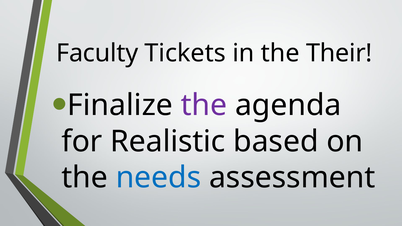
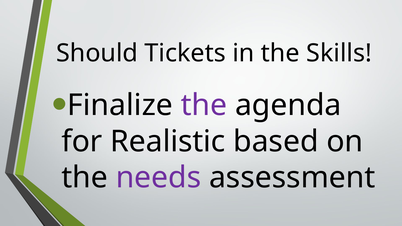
Faculty: Faculty -> Should (97, 53)
Their: Their -> Skills (339, 53)
needs colour: blue -> purple (158, 178)
